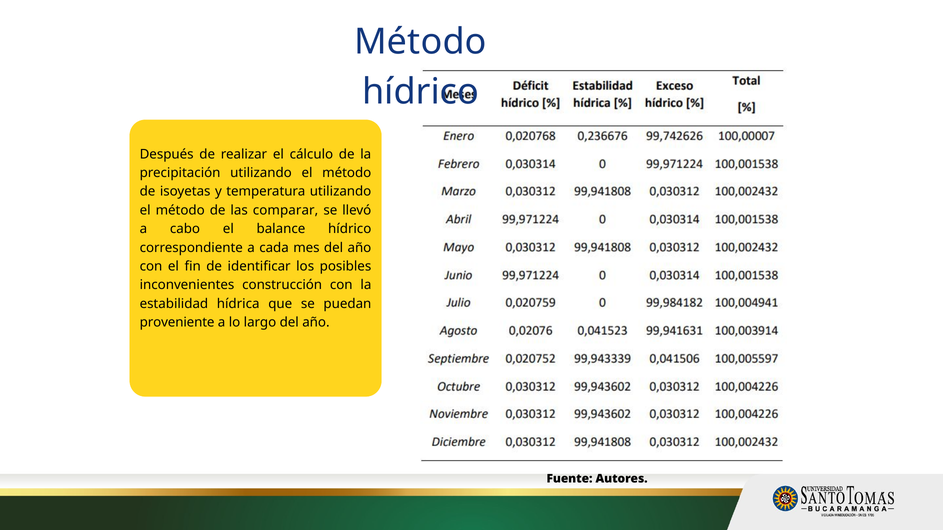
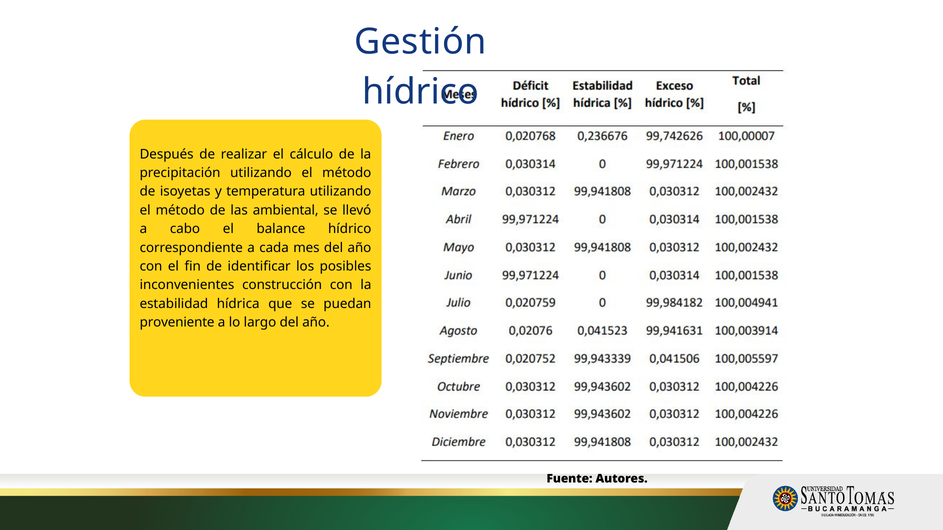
Método: Método -> Gestión (420, 42)
comparar: comparar -> ambiental (286, 210)
